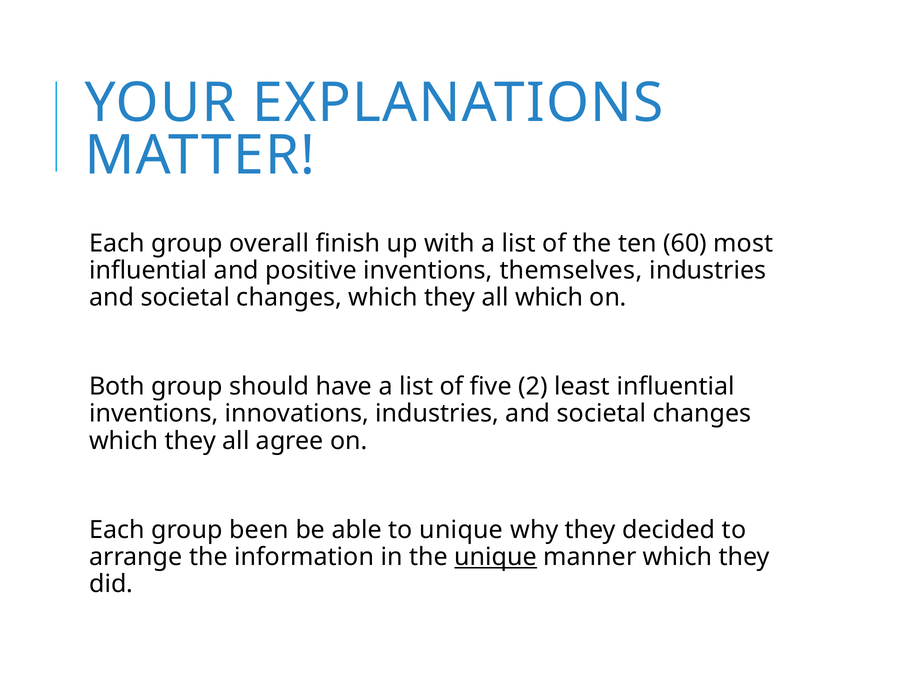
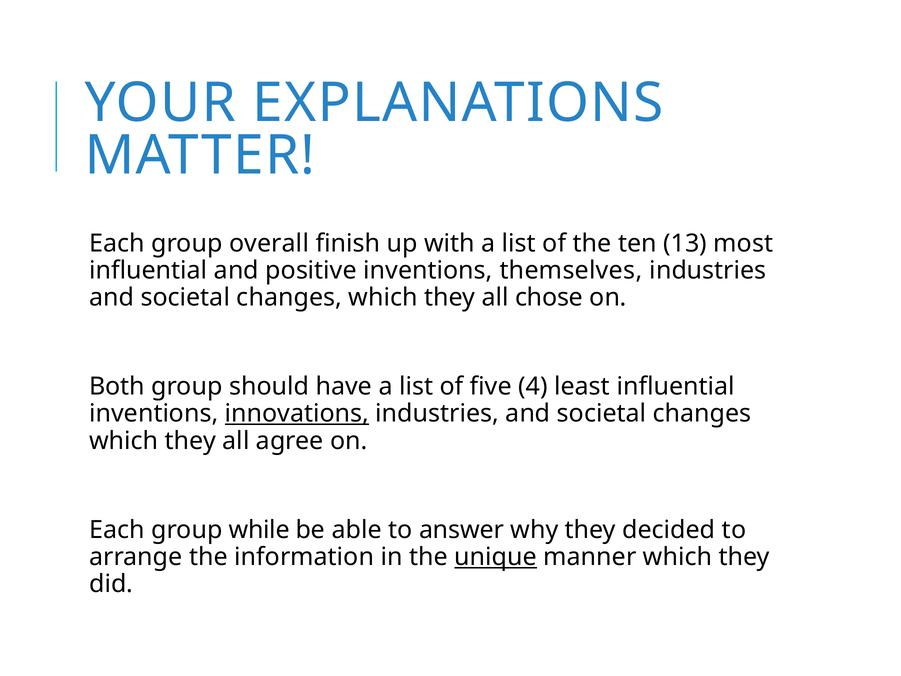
60: 60 -> 13 (685, 243)
all which: which -> chose (549, 297)
2: 2 -> 4 (533, 386)
innovations underline: none -> present (297, 414)
been: been -> while (259, 530)
to unique: unique -> answer (461, 530)
